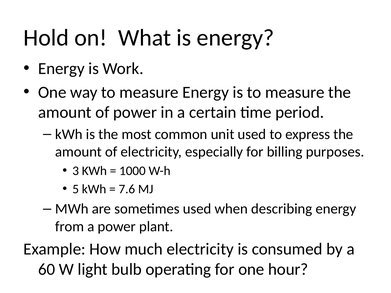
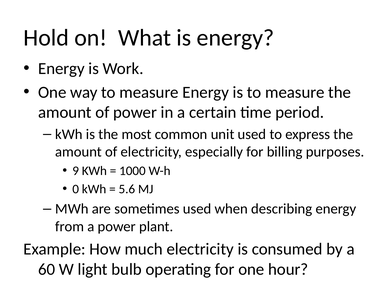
3: 3 -> 9 (76, 171)
5: 5 -> 0 (76, 189)
7.6: 7.6 -> 5.6 (127, 189)
